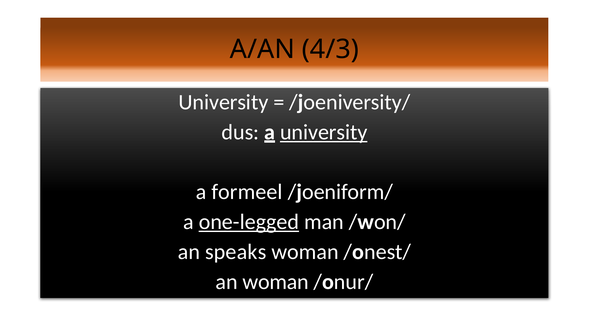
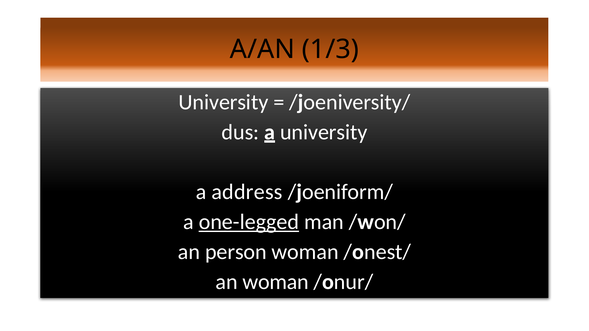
4/3: 4/3 -> 1/3 (330, 49)
university underline: present -> none (324, 132)
formeel: formeel -> address (247, 192)
speaks: speaks -> person (236, 252)
